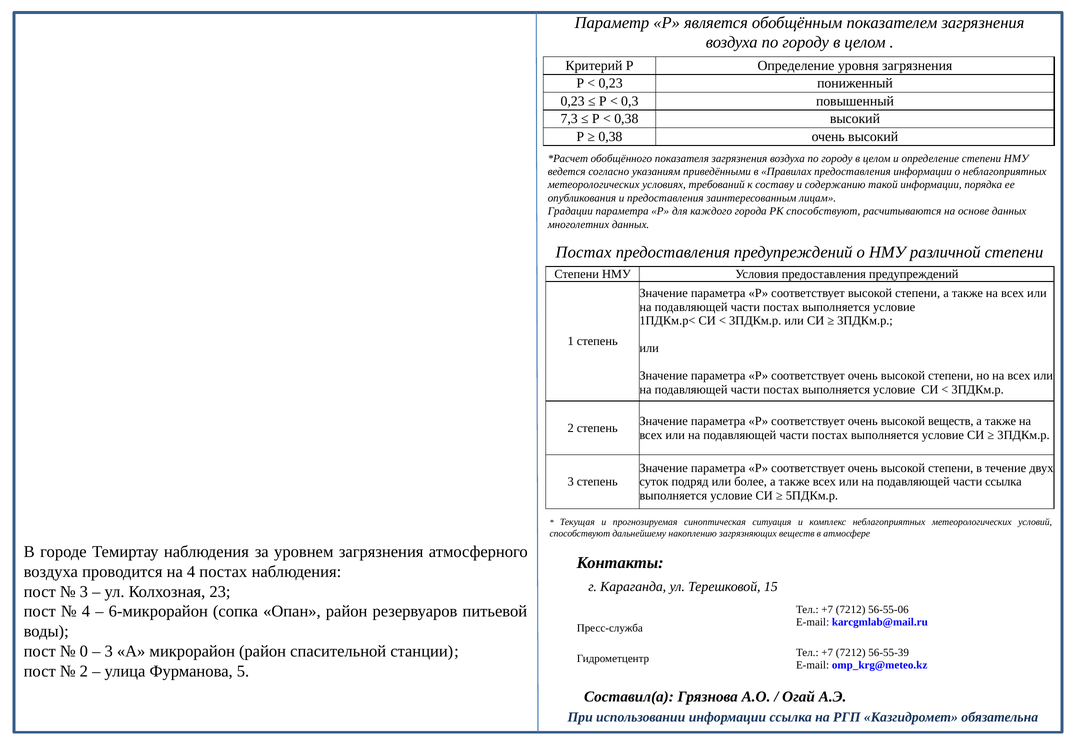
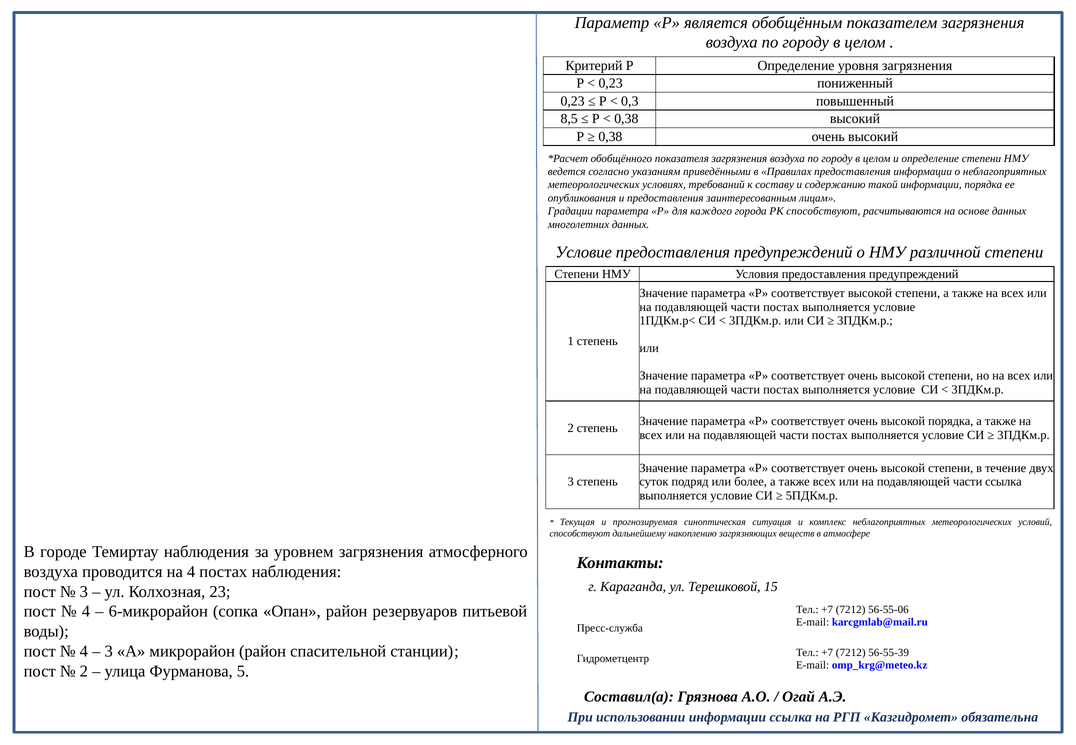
7,3: 7,3 -> 8,5 (569, 119)
Постах: Постах -> Условие (584, 252)
высокой веществ: веществ -> порядка (951, 421)
0: 0 -> 4 (84, 651)
